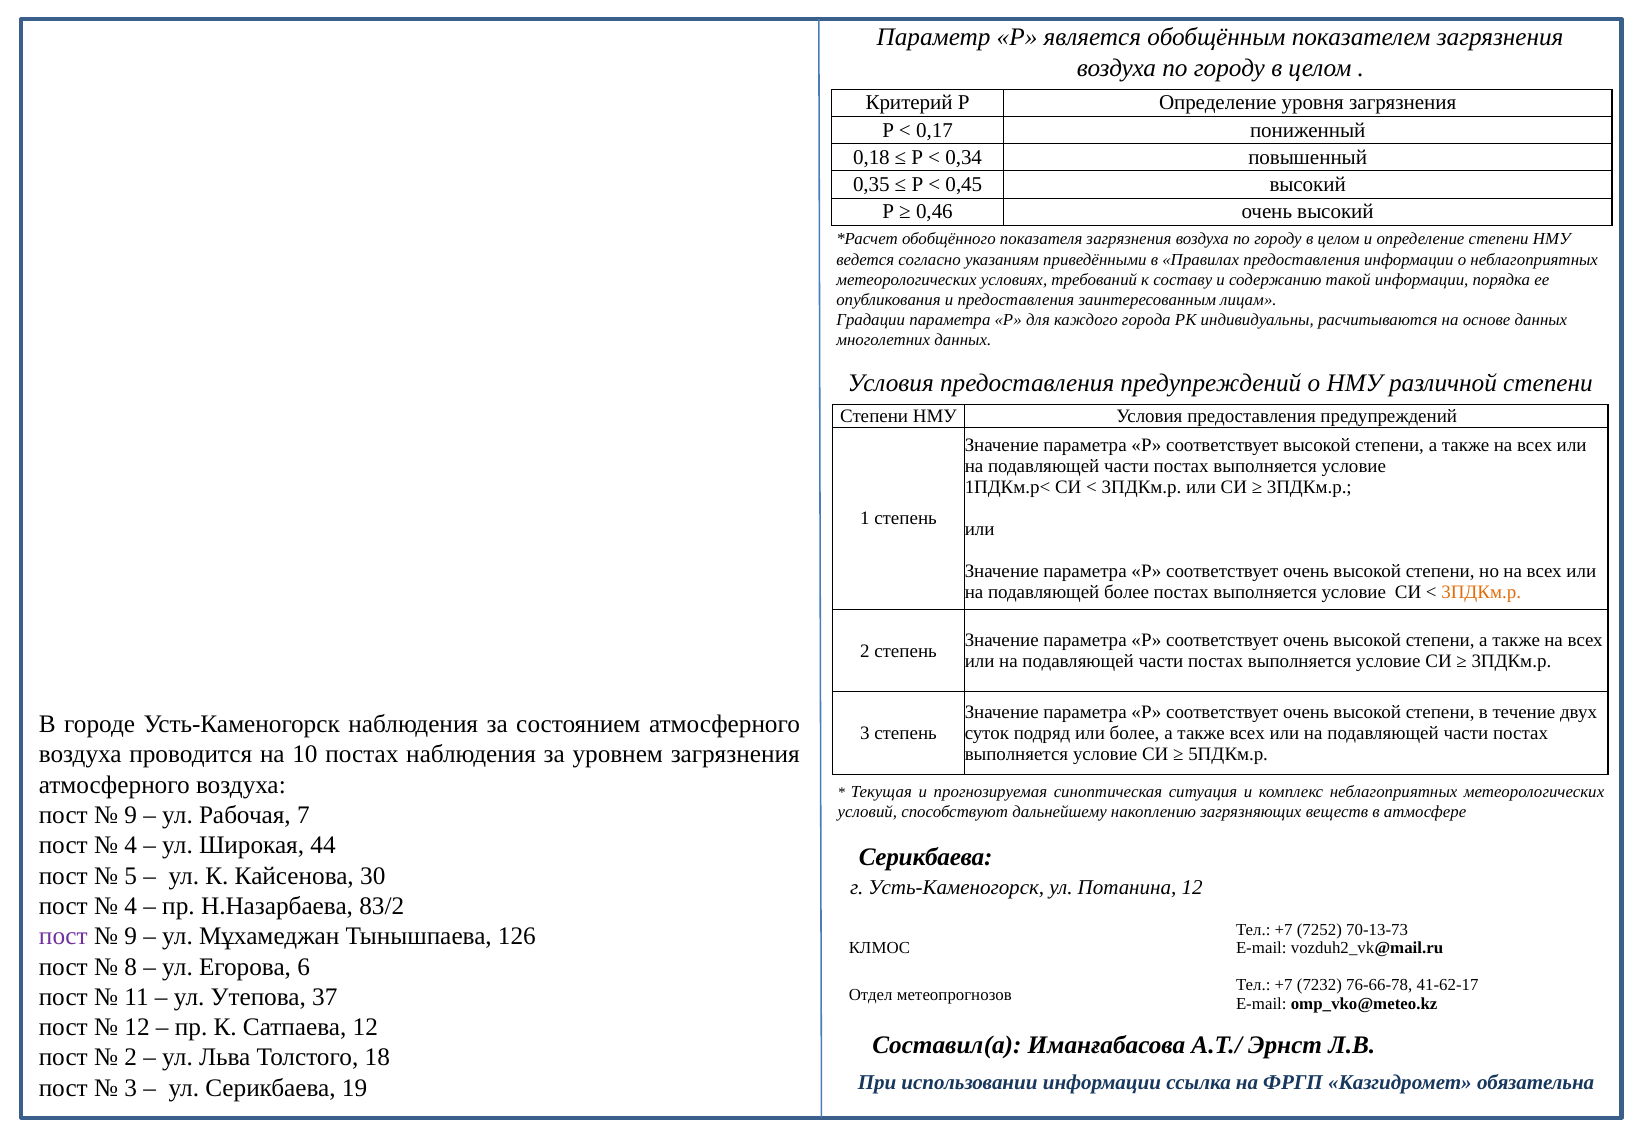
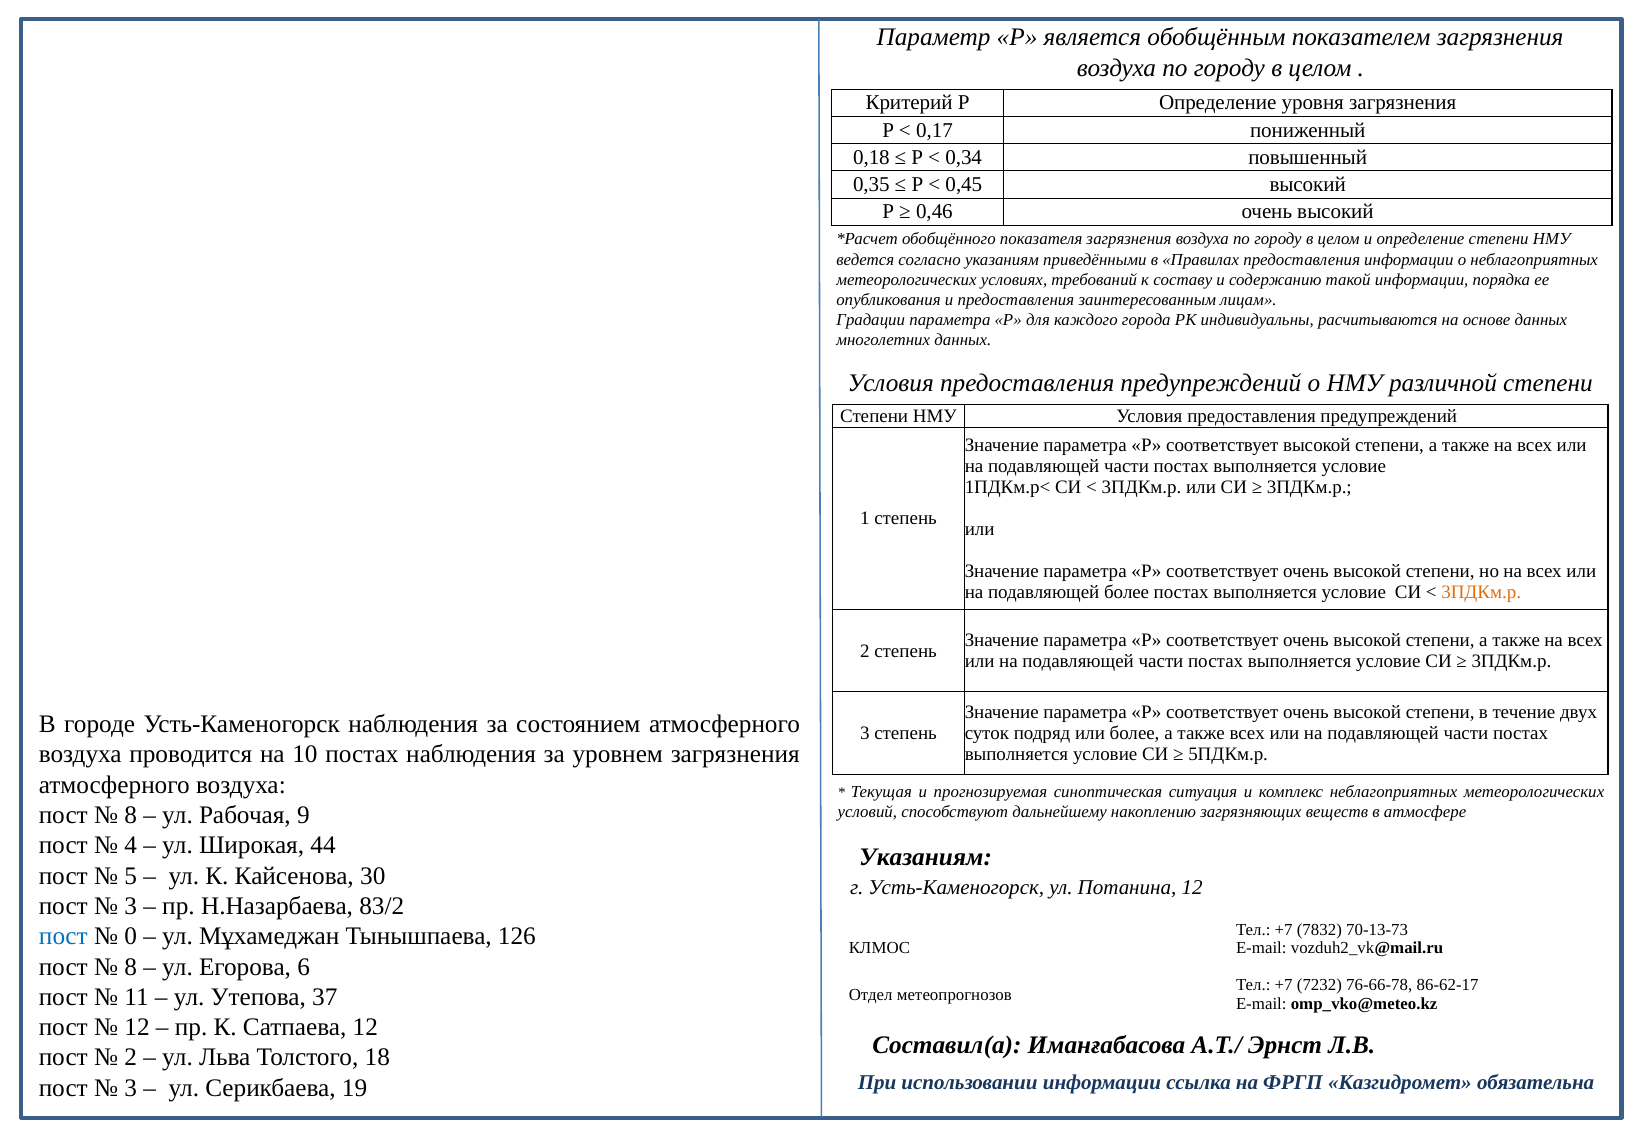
9: 9 -> 8 (131, 815)
7: 7 -> 9 (303, 815)
Серикбаева: Серикбаева -> Указаниям (926, 857)
4: 4 -> 3 (131, 906)
7252: 7252 -> 7832 (1319, 930)
пост colour: purple -> blue (63, 937)
9: 9 -> 0 (131, 937)
41-62-17: 41-62-17 -> 86-62-17 (1448, 986)
